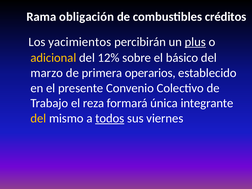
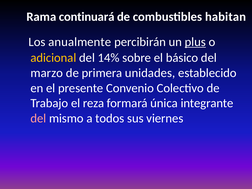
obligación: obligación -> continuará (87, 17)
créditos: créditos -> habitan (226, 17)
yacimientos: yacimientos -> anualmente (80, 42)
12%: 12% -> 14% (109, 58)
operarios: operarios -> unidades (150, 73)
del colour: yellow -> pink (38, 118)
todos underline: present -> none (110, 118)
